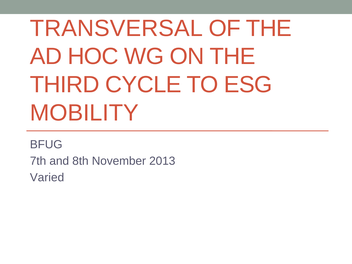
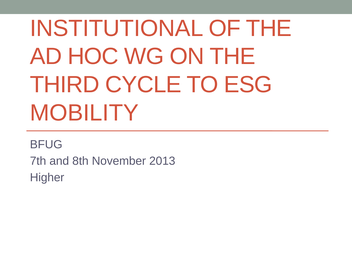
TRANSVERSAL: TRANSVERSAL -> INSTITUTIONAL (117, 28)
Varied: Varied -> Higher (47, 177)
